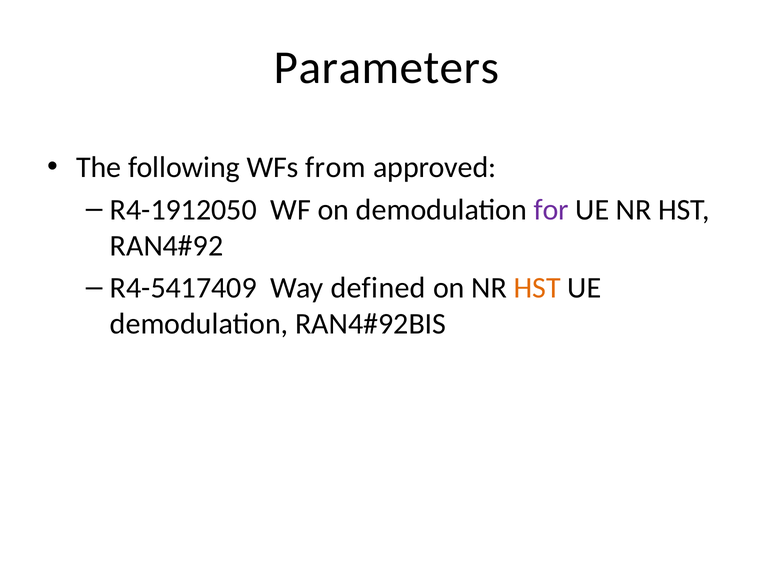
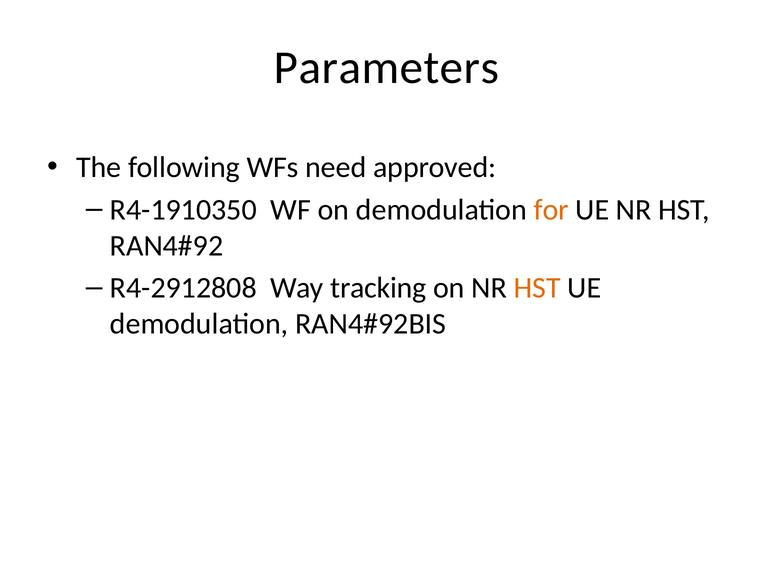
from: from -> need (336, 168)
R4-1912050: R4-1912050 -> R4-1910350 (183, 210)
for colour: purple -> orange (551, 210)
R4-5417409: R4-5417409 -> R4-2912808 (183, 288)
defined: defined -> tracking (378, 288)
